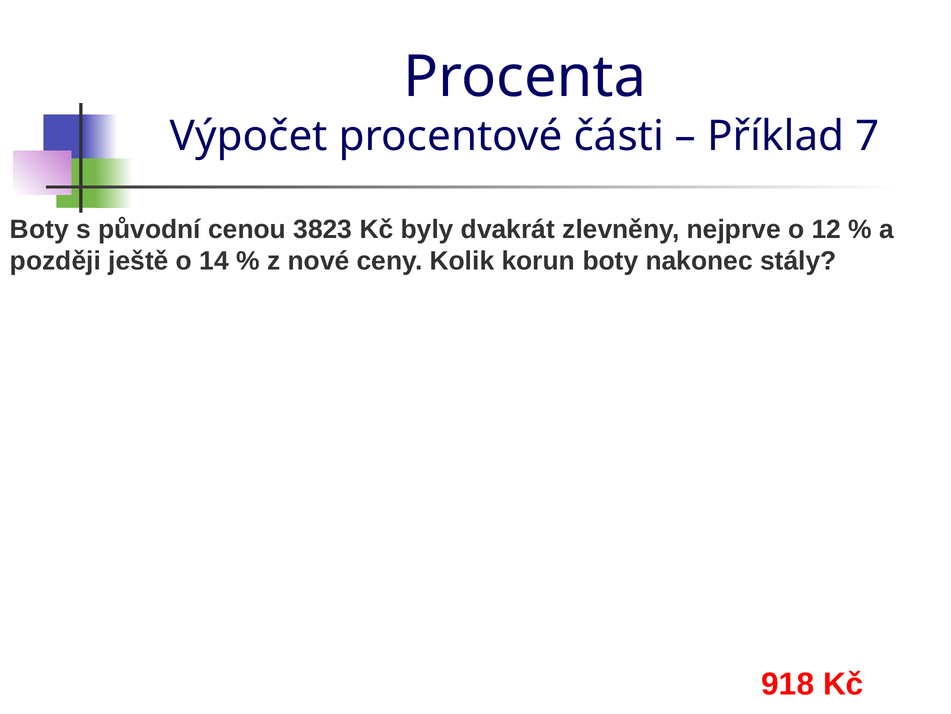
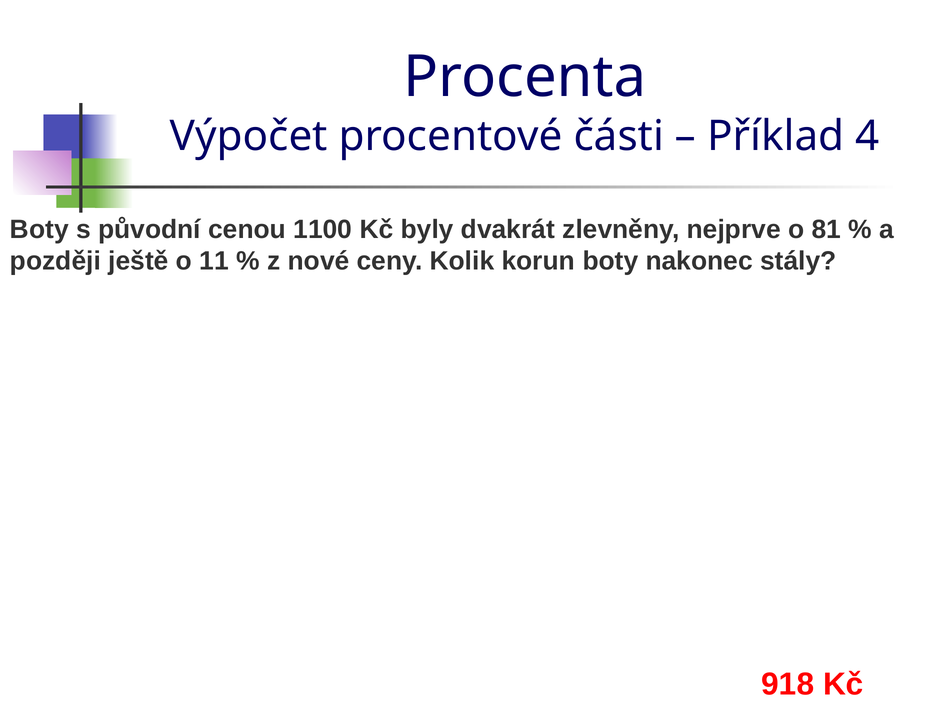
7: 7 -> 4 (867, 136)
3823: 3823 -> 1100 (323, 229)
12: 12 -> 81 (826, 229)
14: 14 -> 11 (214, 261)
